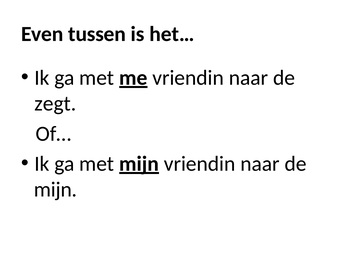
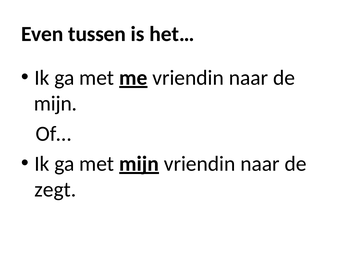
zegt: zegt -> mijn (55, 104)
mijn: mijn -> zegt (55, 190)
